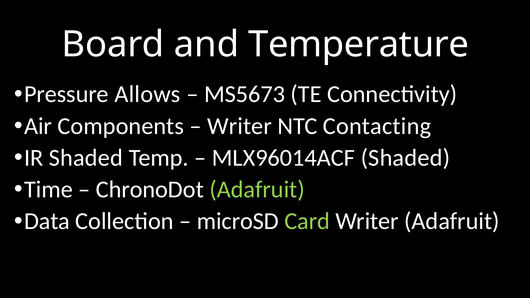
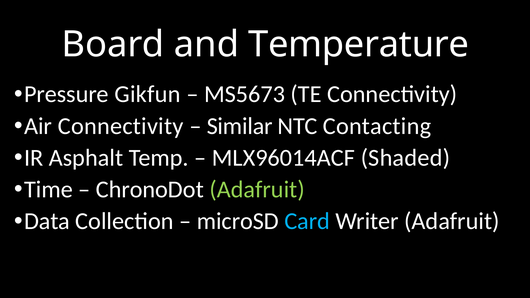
Allows: Allows -> Gikfun (147, 94)
Air Components: Components -> Connectivity (121, 126)
Writer: Writer -> Similar (240, 126)
IR Shaded: Shaded -> Asphalt (86, 158)
Card colour: light green -> light blue (307, 221)
